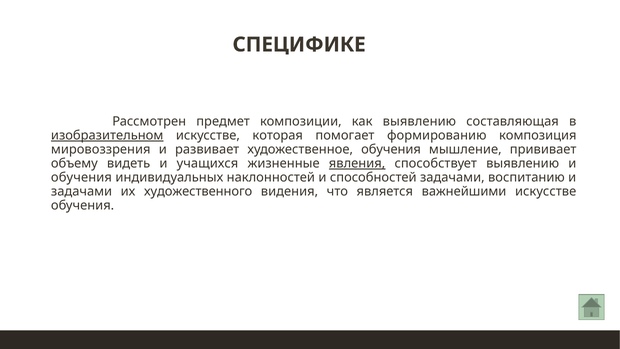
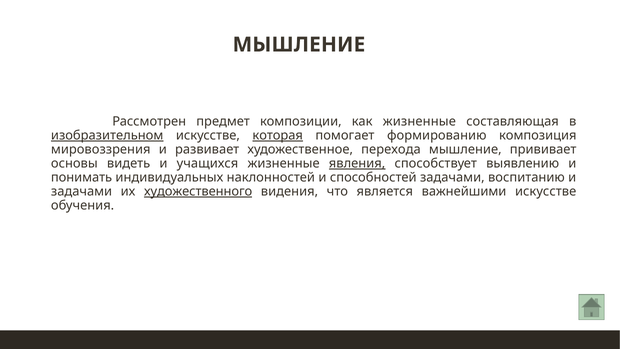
СПЕЦИФИКЕ: СПЕЦИФИКЕ -> МЫШЛЕНИЕ (299, 45)
как выявлению: выявлению -> жизненные (419, 121)
которая underline: none -> present (278, 135)
художественное обучения: обучения -> перехода (391, 149)
объему: объему -> основы (74, 163)
обучения: обучения -> понимать (82, 177)
художественного underline: none -> present (198, 191)
